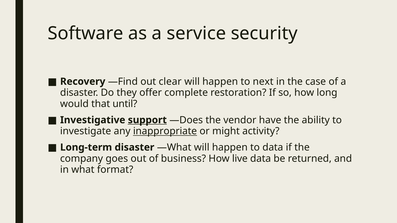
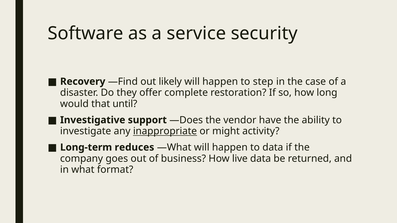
clear: clear -> likely (170, 82)
next: next -> step (263, 82)
support underline: present -> none (147, 120)
Long-term disaster: disaster -> reduces (134, 148)
